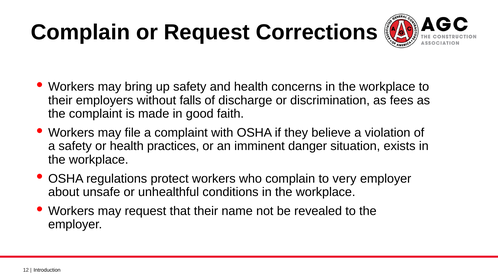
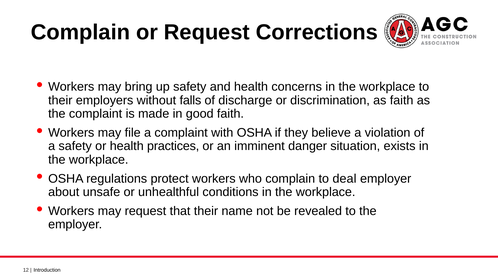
as fees: fees -> faith (402, 100)
very: very -> deal (344, 179)
